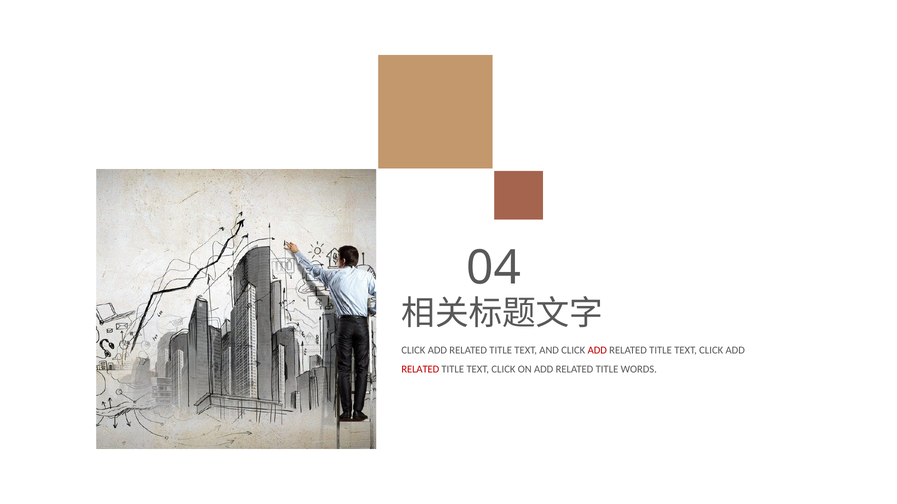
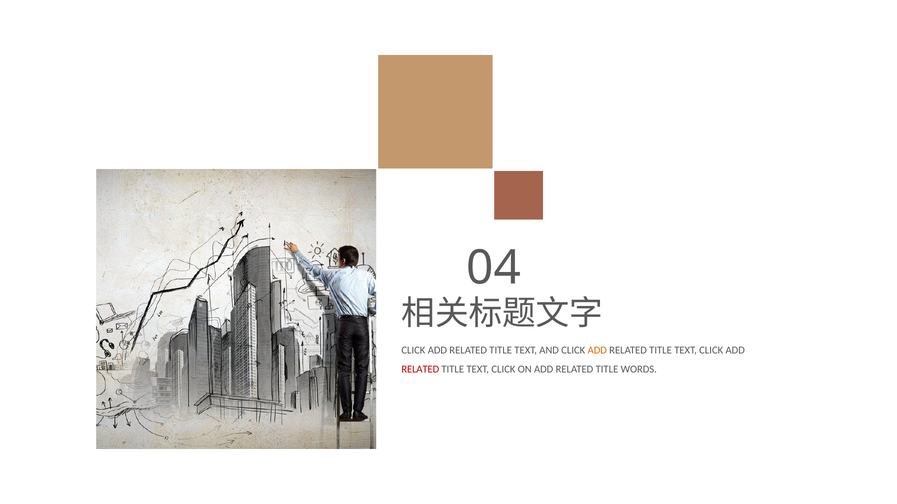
ADD colour: red -> orange (597, 350)
